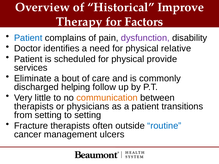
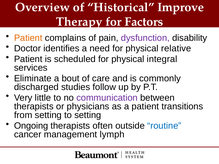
Patient colour: blue -> orange (28, 38)
provide: provide -> integral (162, 59)
helping: helping -> studies (76, 87)
communication colour: orange -> purple (107, 98)
Fracture: Fracture -> Ongoing (31, 126)
ulcers: ulcers -> lymph (112, 135)
